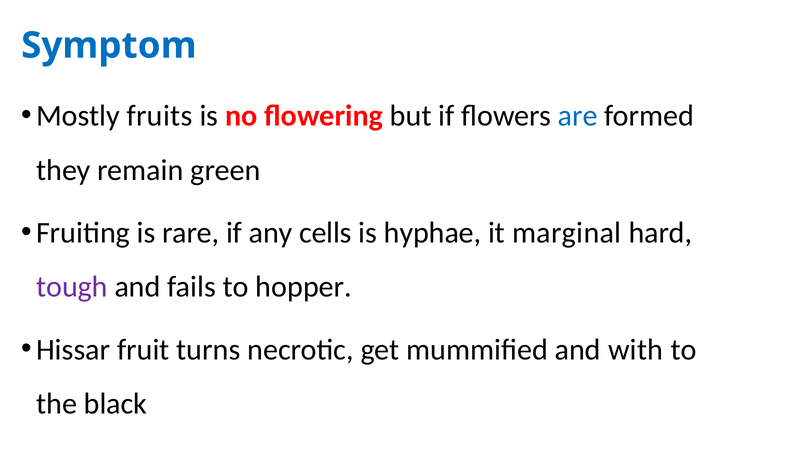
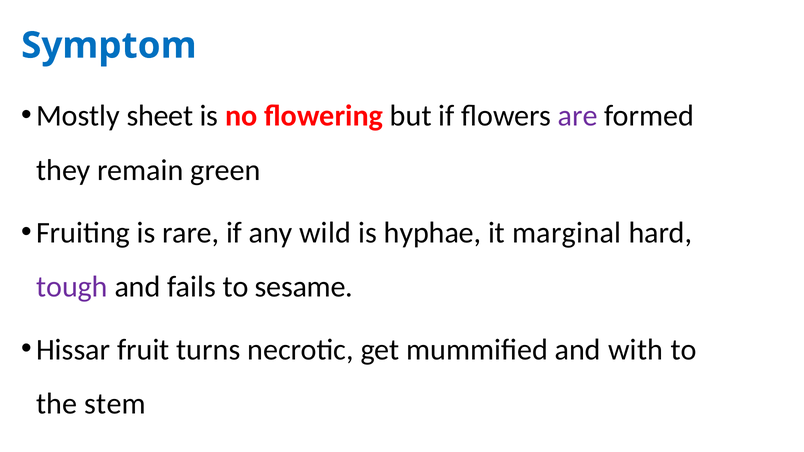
fruits: fruits -> sheet (160, 116)
are colour: blue -> purple (578, 116)
cells: cells -> wild (325, 233)
hopper: hopper -> sesame (304, 287)
black: black -> stem (115, 404)
